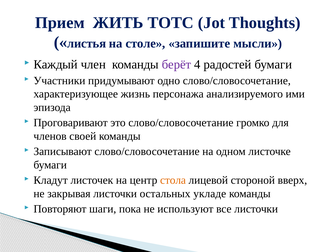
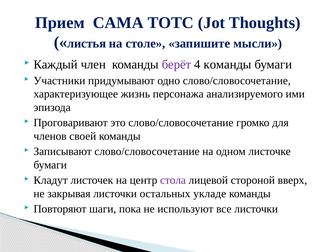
ЖИТЬ: ЖИТЬ -> САМА (118, 23)
4 радостей: радостей -> команды (228, 65)
стола colour: orange -> purple (173, 180)
